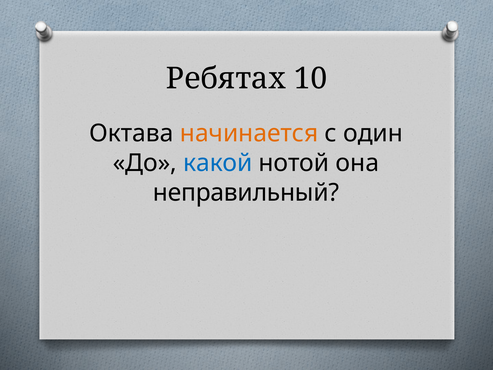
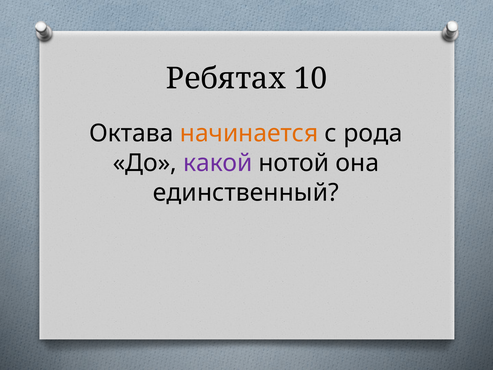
один: один -> рода (373, 133)
какой colour: blue -> purple (218, 163)
неправильный: неправильный -> единственный (246, 192)
